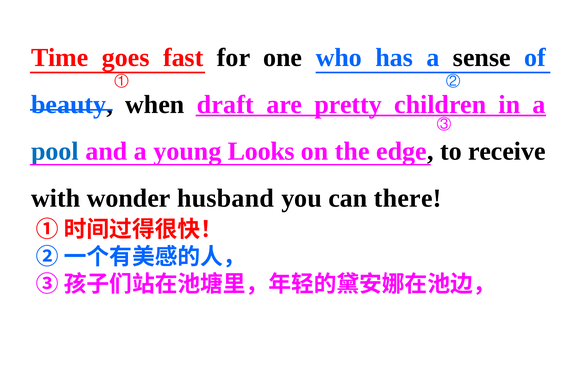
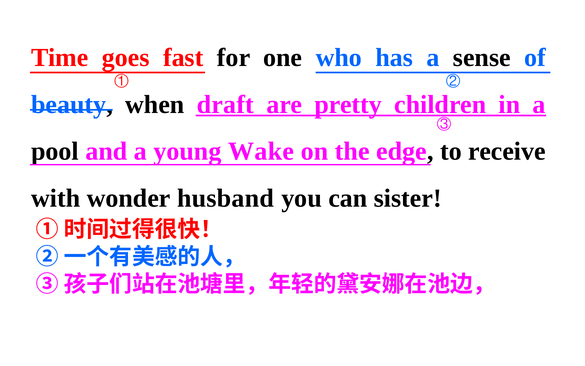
pool colour: blue -> black (55, 151)
Looks: Looks -> Wake (261, 151)
there: there -> sister (408, 198)
